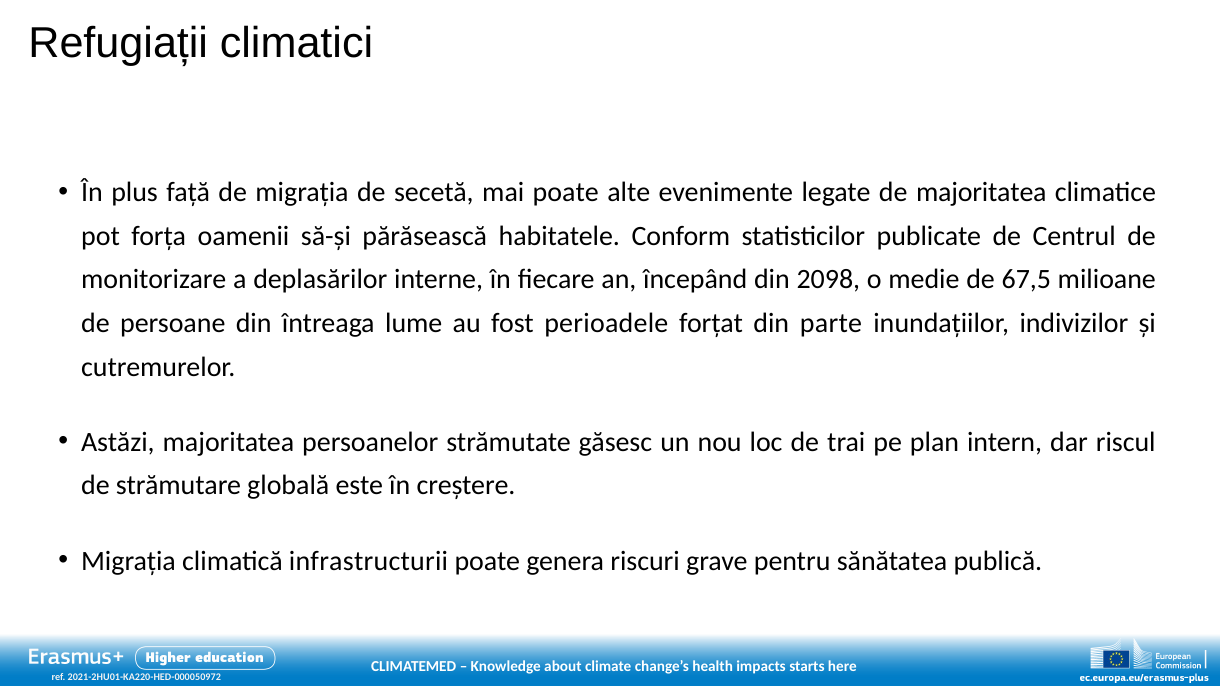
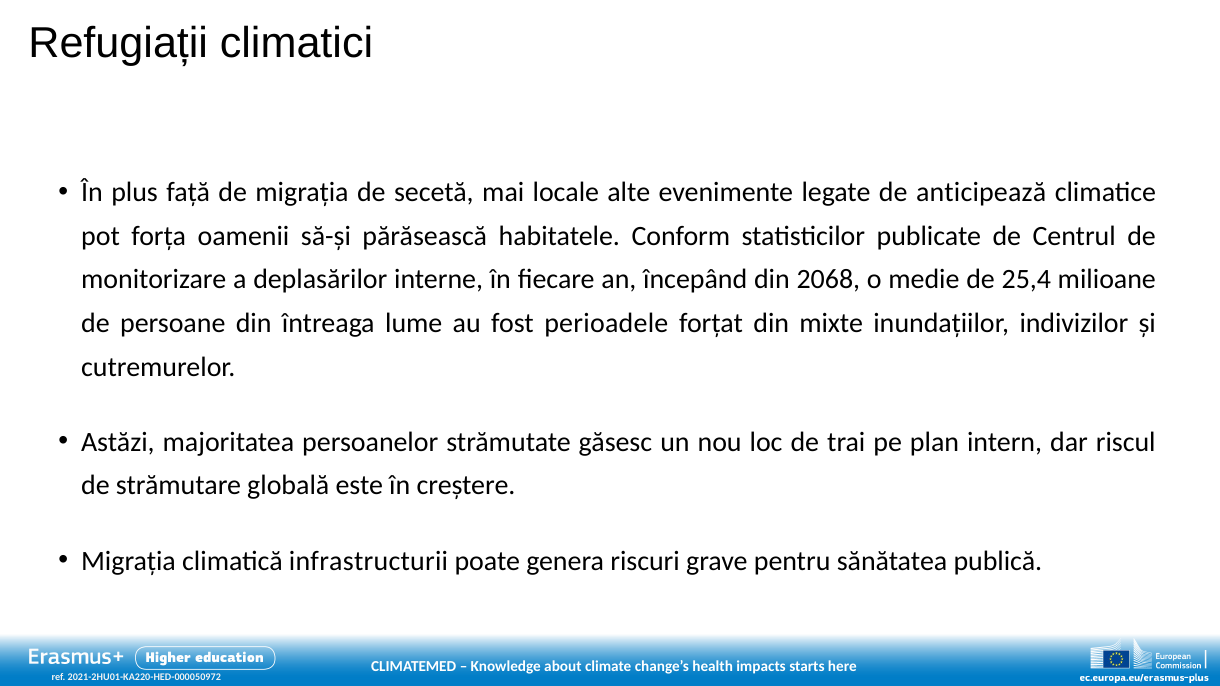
mai poate: poate -> locale (566, 193)
de majoritatea: majoritatea -> anticipează (981, 193)
2098: 2098 -> 2068 (828, 280)
67,5: 67,5 -> 25,4 (1026, 280)
parte: parte -> mixte (831, 323)
